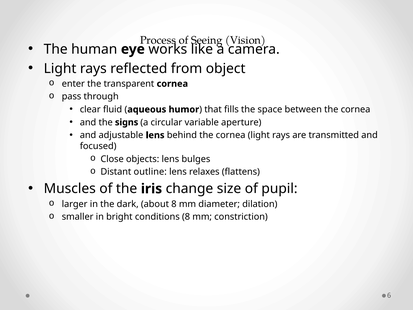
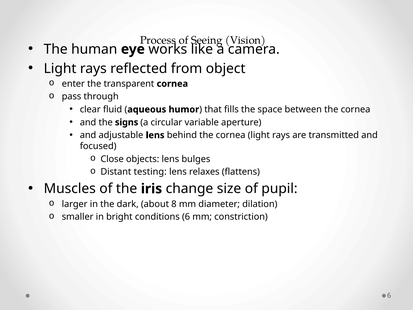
outline: outline -> testing (150, 172)
conditions 8: 8 -> 6 (186, 217)
